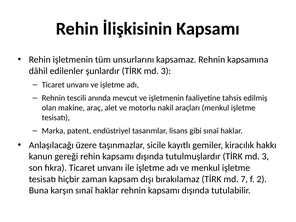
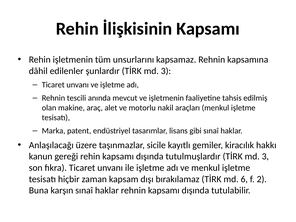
7: 7 -> 6 (244, 179)
